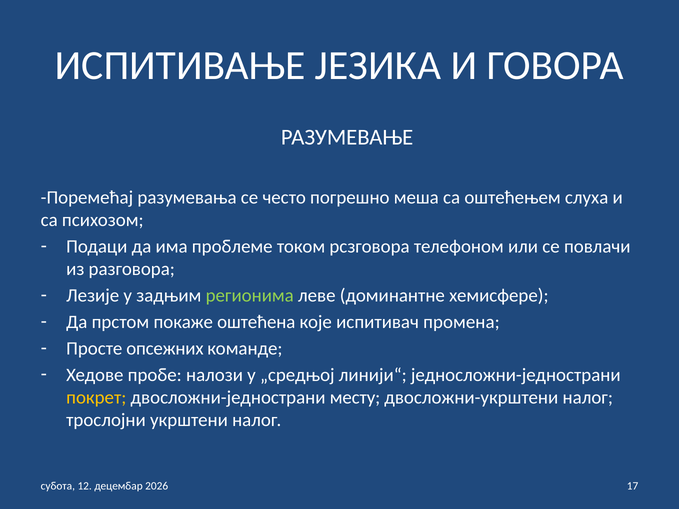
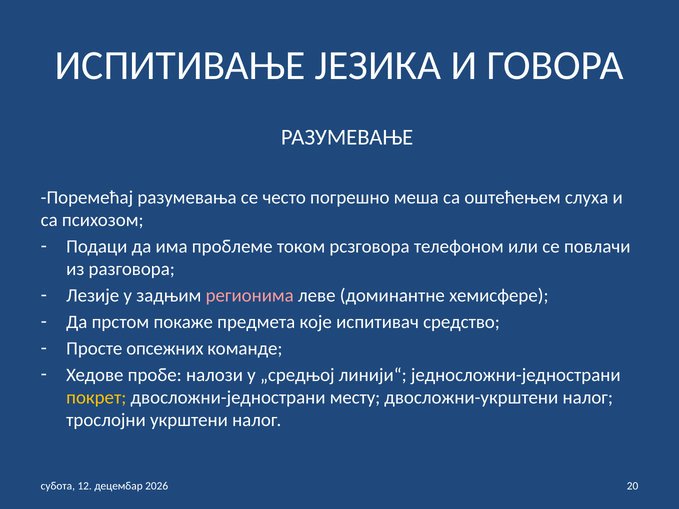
регионима colour: light green -> pink (250, 296)
оштећена: оштећена -> предмета (256, 322)
промена: промена -> средство (461, 322)
17: 17 -> 20 (633, 486)
